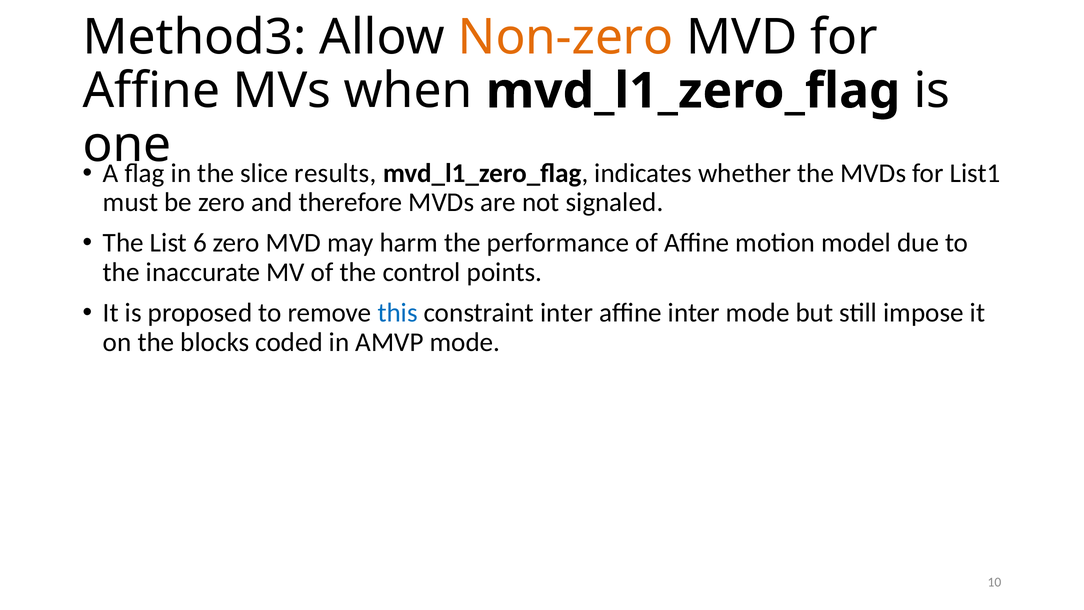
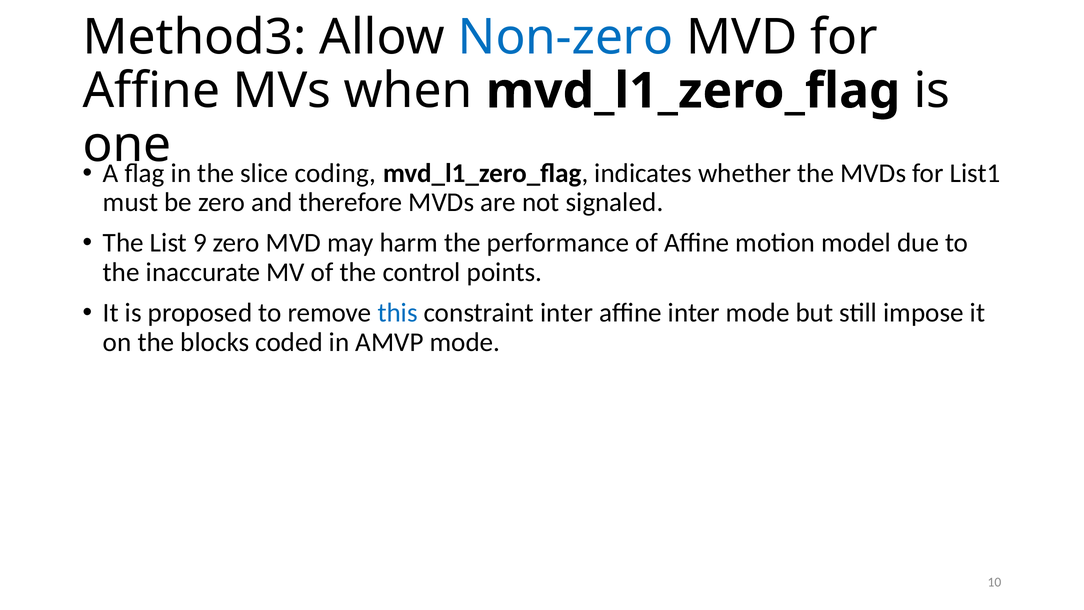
Non-zero colour: orange -> blue (566, 37)
results: results -> coding (335, 173)
6: 6 -> 9 (200, 243)
